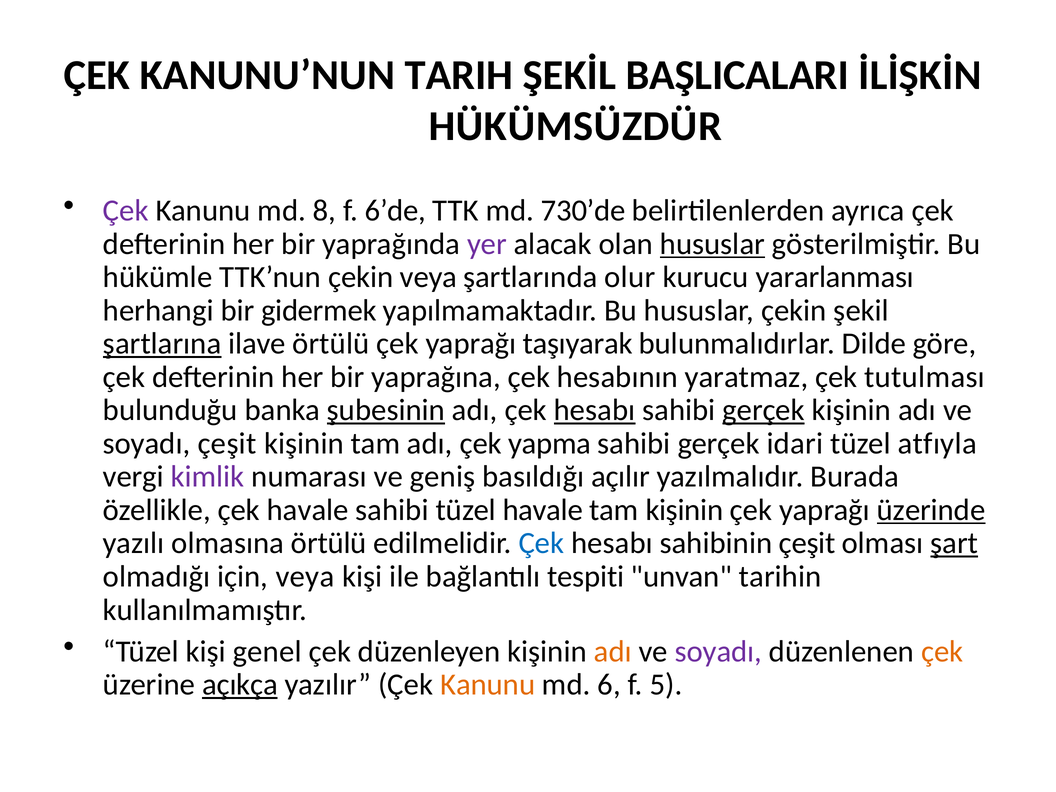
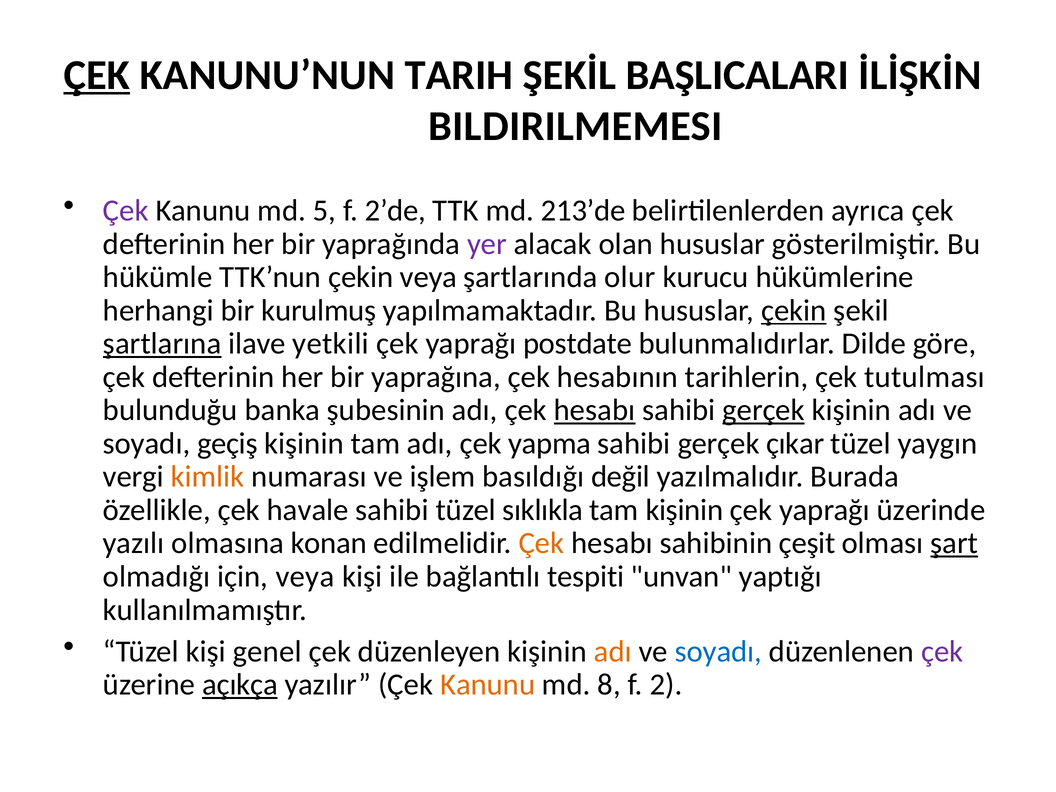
ÇEK underline: none -> present (97, 75)
HÜKÜMSÜZDÜR: HÜKÜMSÜZDÜR -> BILDIRILMEMESI (575, 126)
8: 8 -> 5 (325, 211)
6’de: 6’de -> 2’de (395, 211)
730’de: 730’de -> 213’de (583, 211)
hususlar underline: present -> none (712, 244)
yararlanması: yararlanması -> hükümlerine (835, 277)
gidermek: gidermek -> kurulmuş (319, 310)
çekin underline: none -> present (794, 310)
ilave örtülü: örtülü -> yetkili (331, 344)
taşıyarak: taşıyarak -> postdate (578, 344)
yaratmaz: yaratmaz -> tarihlerin (747, 377)
şubesinin underline: present -> none (386, 410)
soyadı çeşit: çeşit -> geçiş (227, 444)
idari: idari -> çıkar (795, 444)
atfıyla: atfıyla -> yaygın (938, 444)
kimlik colour: purple -> orange (208, 477)
geniş: geniş -> işlem (443, 477)
açılır: açılır -> değil (621, 477)
tüzel havale: havale -> sıklıkla (543, 510)
üzerinde underline: present -> none (931, 510)
olmasına örtülü: örtülü -> konan (329, 543)
Çek colour: blue -> orange (541, 543)
tarihin: tarihin -> yaptığı (780, 577)
soyadı colour: purple -> blue (718, 652)
çek colour: orange -> purple (942, 652)
6: 6 -> 8 (609, 685)
5: 5 -> 2 (666, 685)
